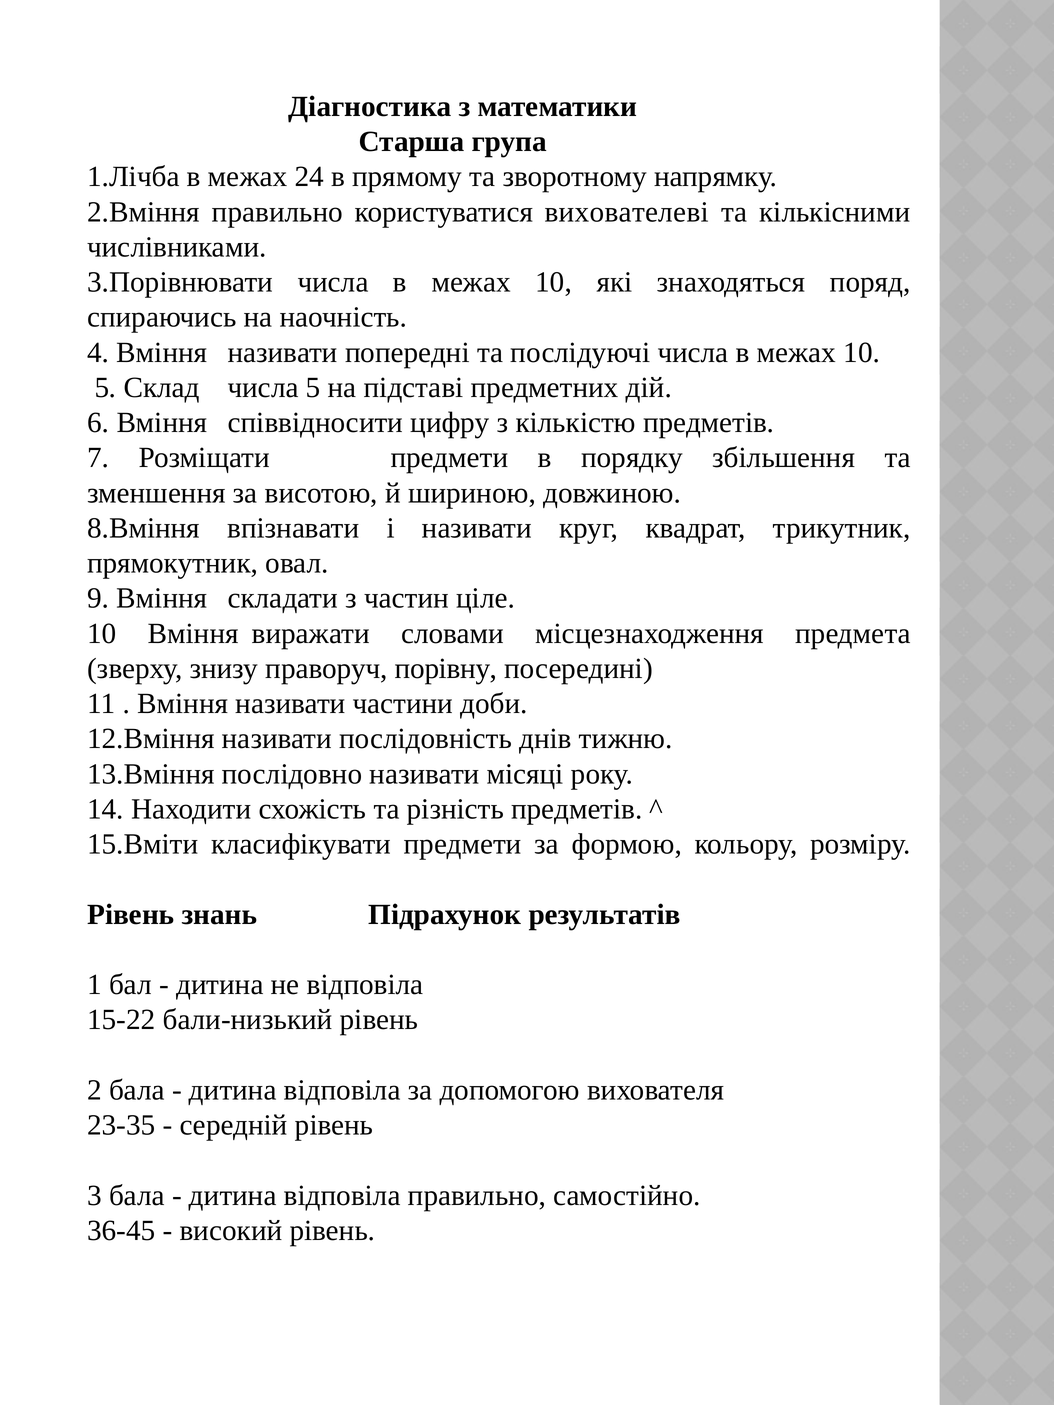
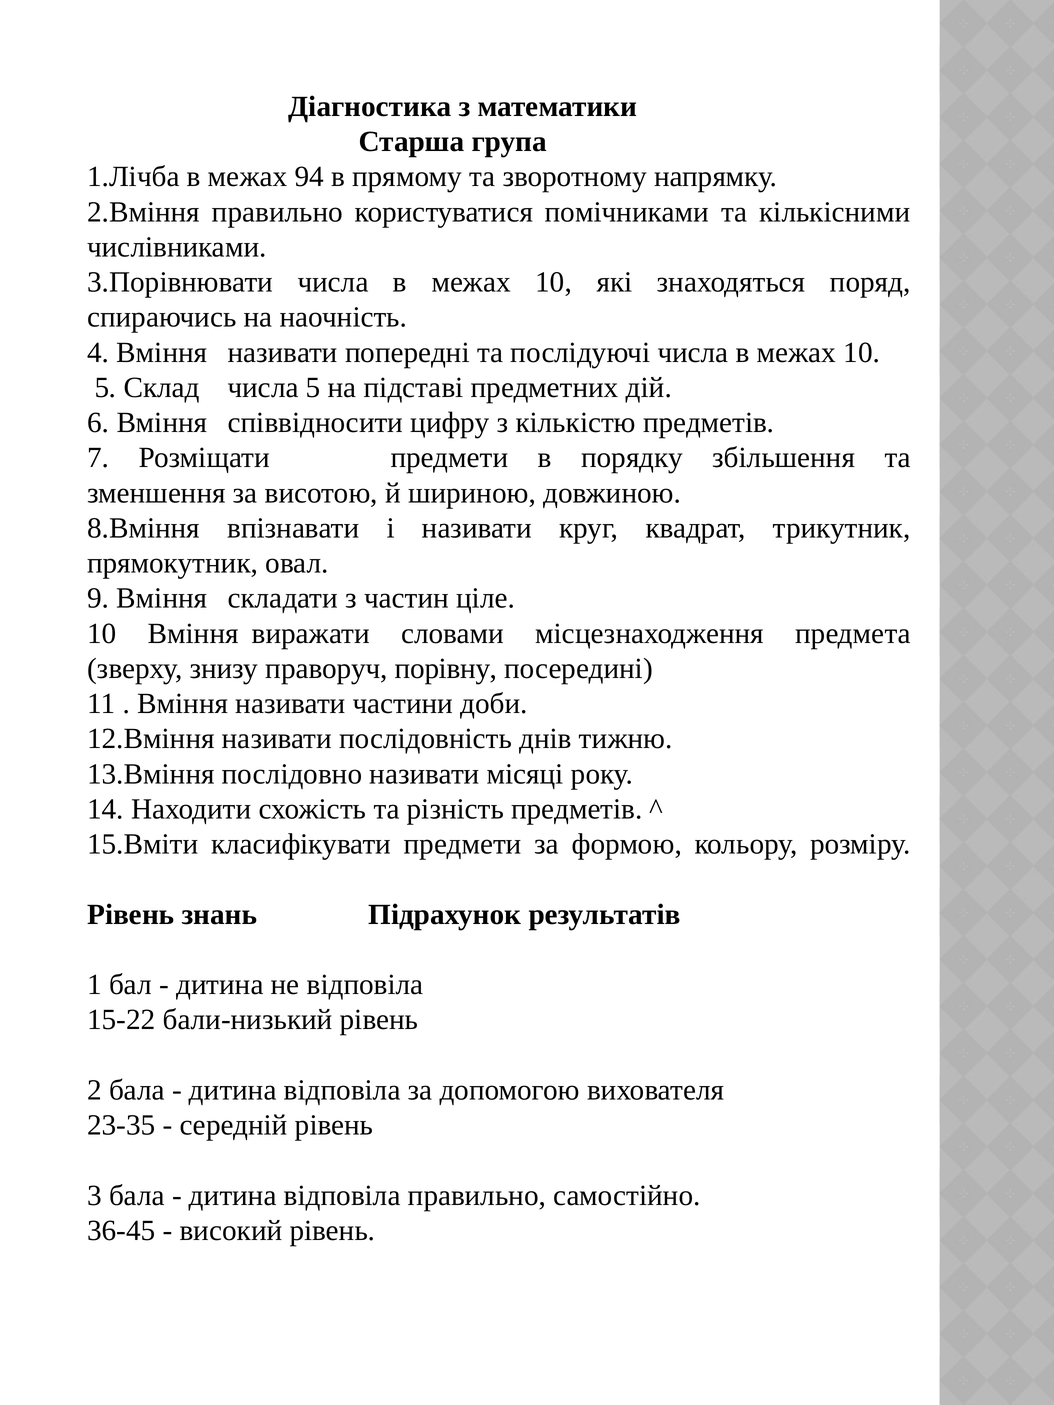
24: 24 -> 94 (309, 177)
вихователеві: вихователеві -> помічниками (627, 212)
